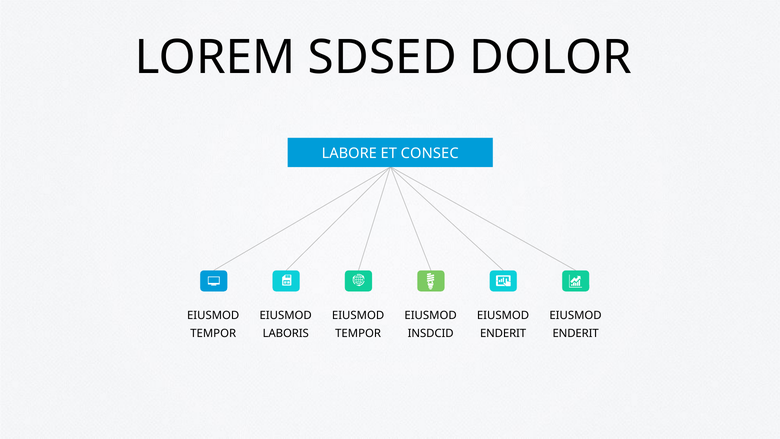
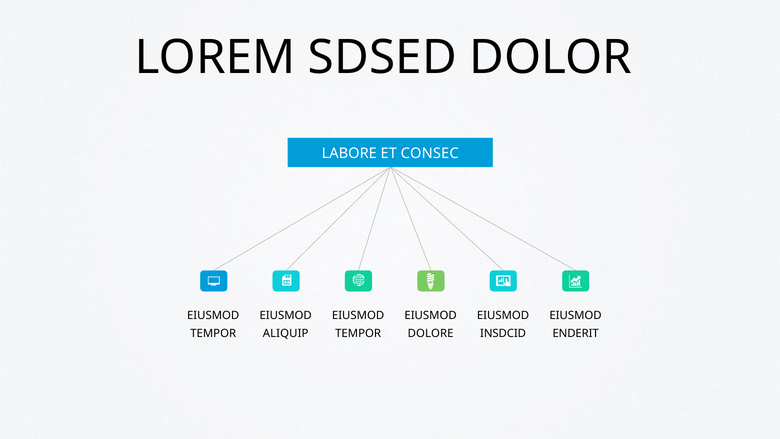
LABORIS: LABORIS -> ALIQUIP (286, 333)
INSDCID: INSDCID -> DOLORE (431, 333)
ENDERIT: ENDERIT -> INSDCID (503, 333)
